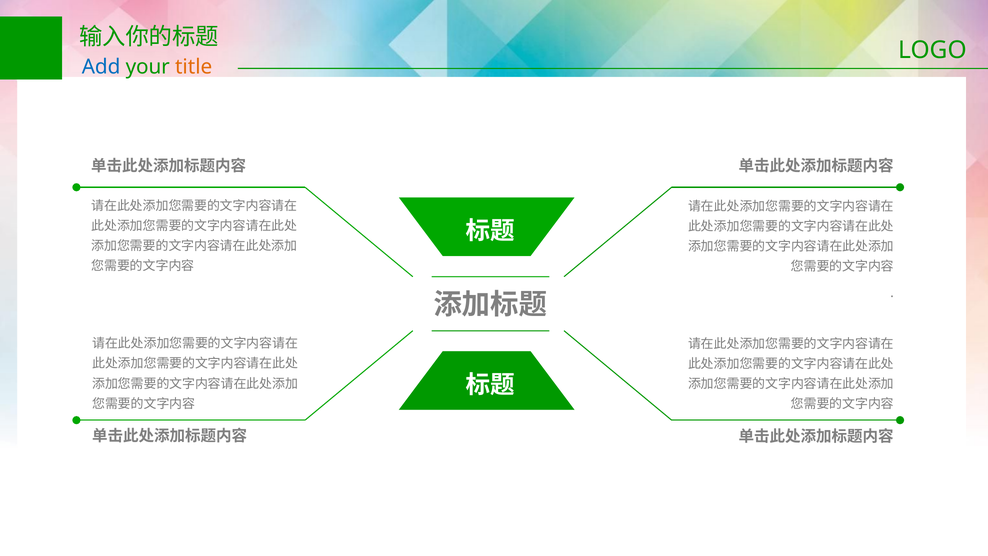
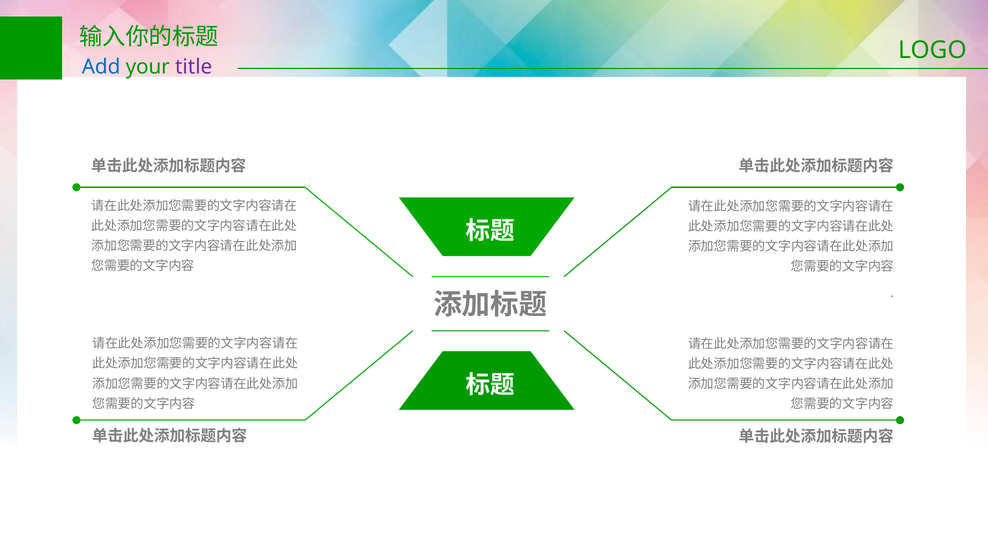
title colour: orange -> purple (194, 67)
